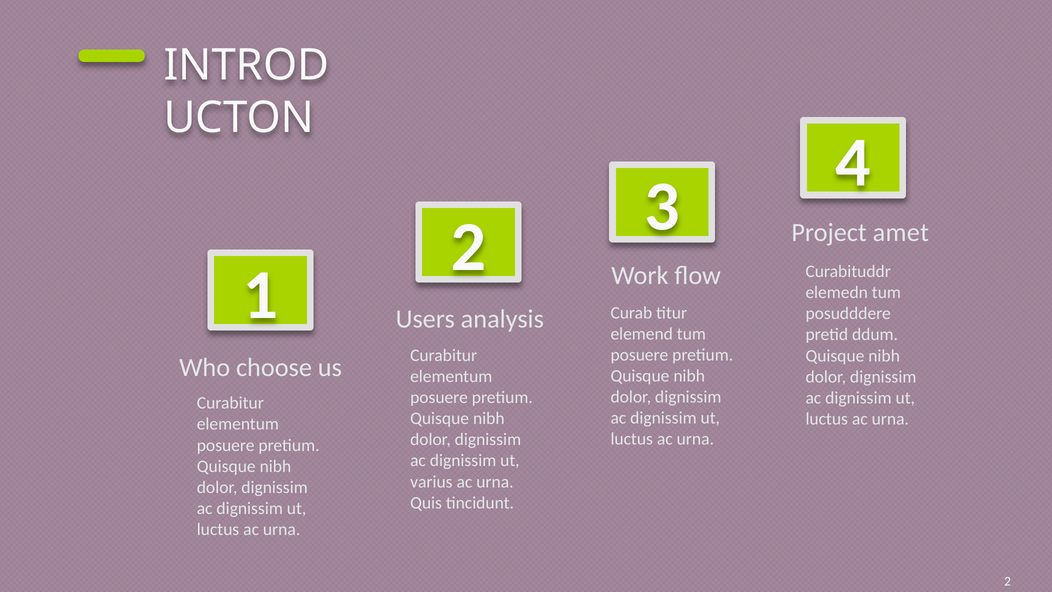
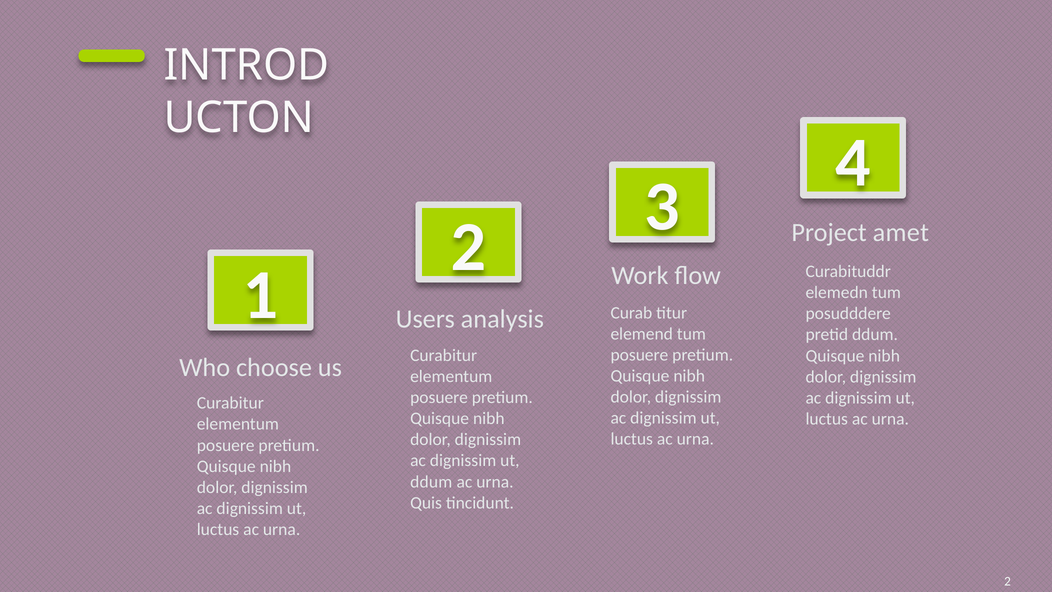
varius: varius -> ddum (431, 482)
